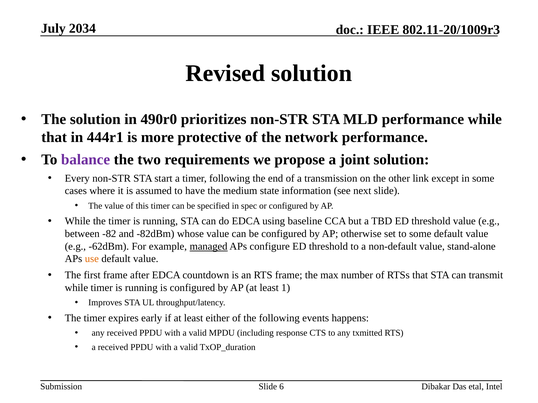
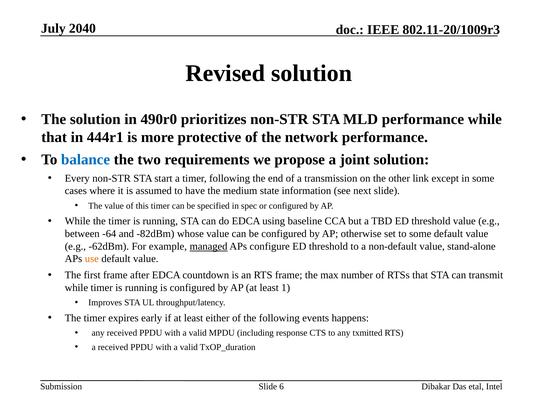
2034: 2034 -> 2040 (82, 29)
balance colour: purple -> blue (86, 160)
-82: -82 -> -64 (109, 234)
